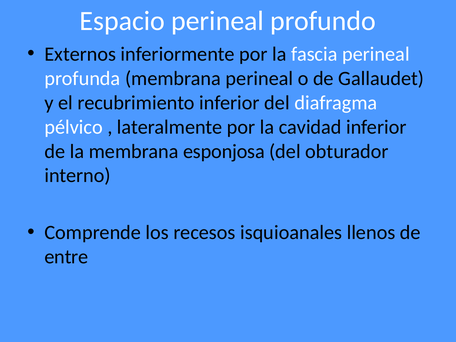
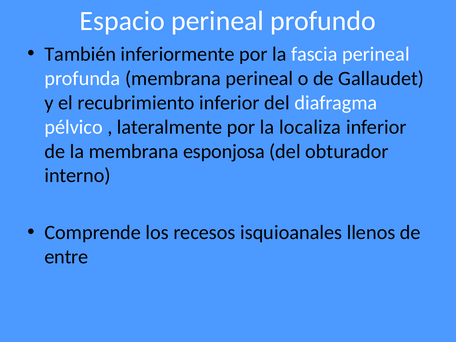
Externos: Externos -> También (80, 54)
cavidad: cavidad -> localiza (310, 127)
